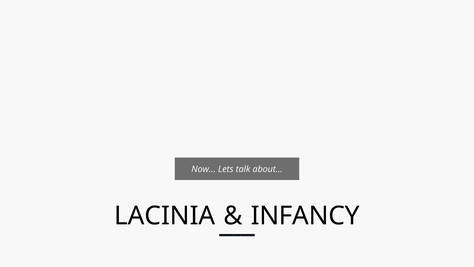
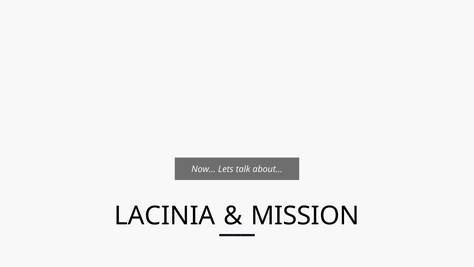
INFANCY: INFANCY -> MISSION (305, 216)
